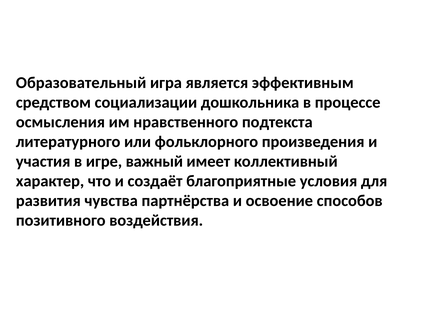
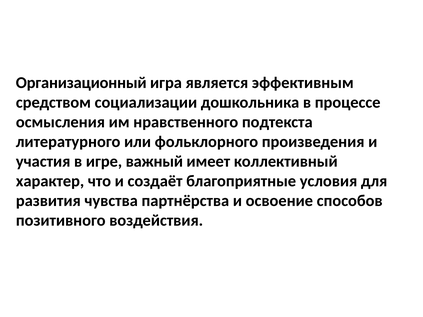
Образовательный: Образовательный -> Организационный (81, 83)
